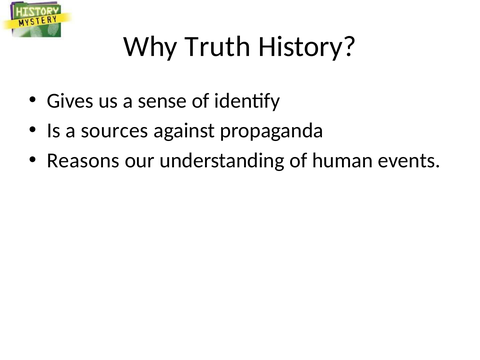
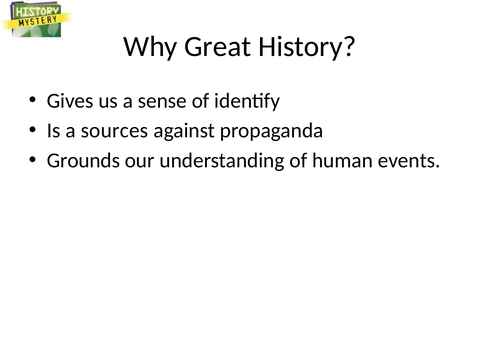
Truth: Truth -> Great (218, 46)
Reasons: Reasons -> Grounds (83, 160)
